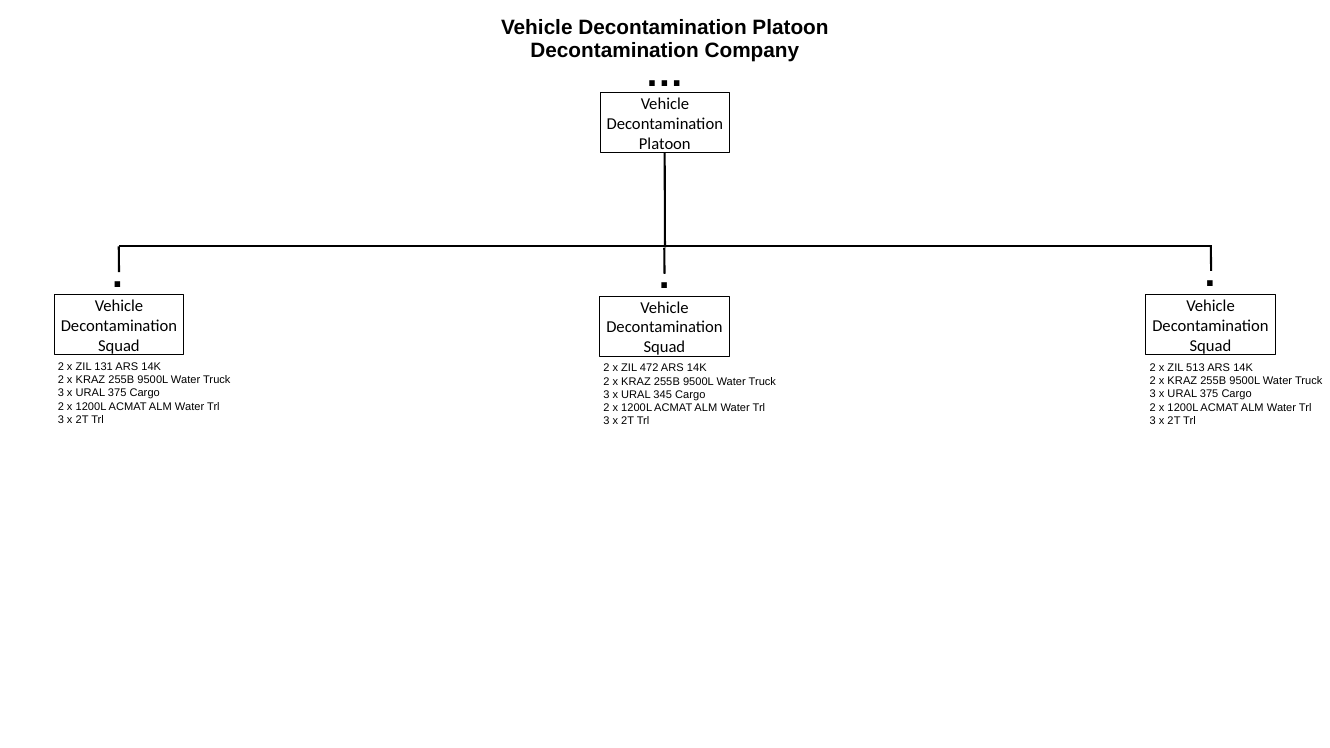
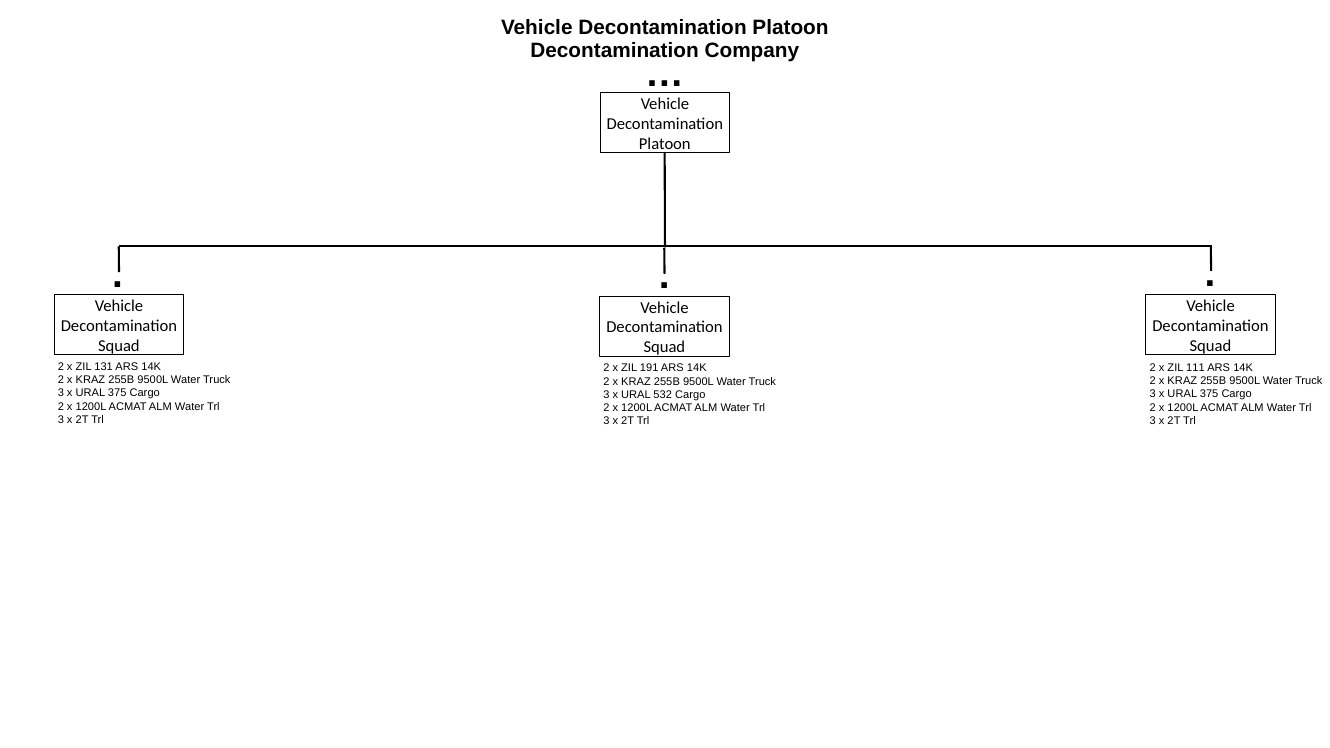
513: 513 -> 111 (1195, 368)
472: 472 -> 191 (649, 368)
345: 345 -> 532 (663, 395)
